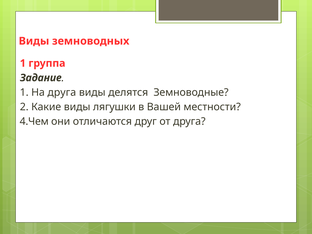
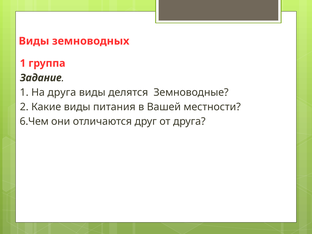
лягушки: лягушки -> питания (114, 107)
4.Чем: 4.Чем -> 6.Чем (34, 121)
